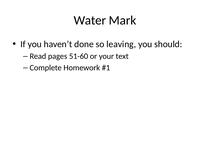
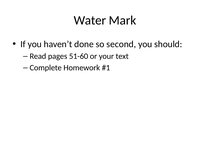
leaving: leaving -> second (121, 44)
